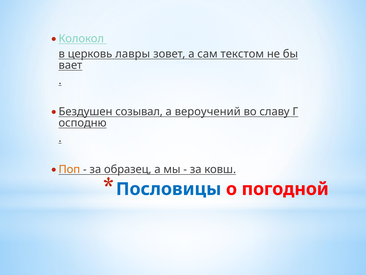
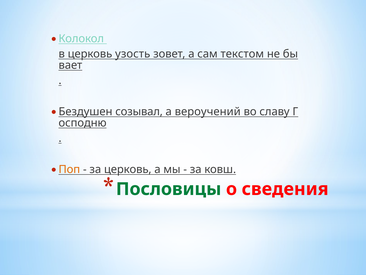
лавры: лавры -> узость (133, 54)
за образец: образец -> церковь (128, 169)
Пословицы colour: blue -> green (169, 189)
погодной: погодной -> сведения (285, 189)
